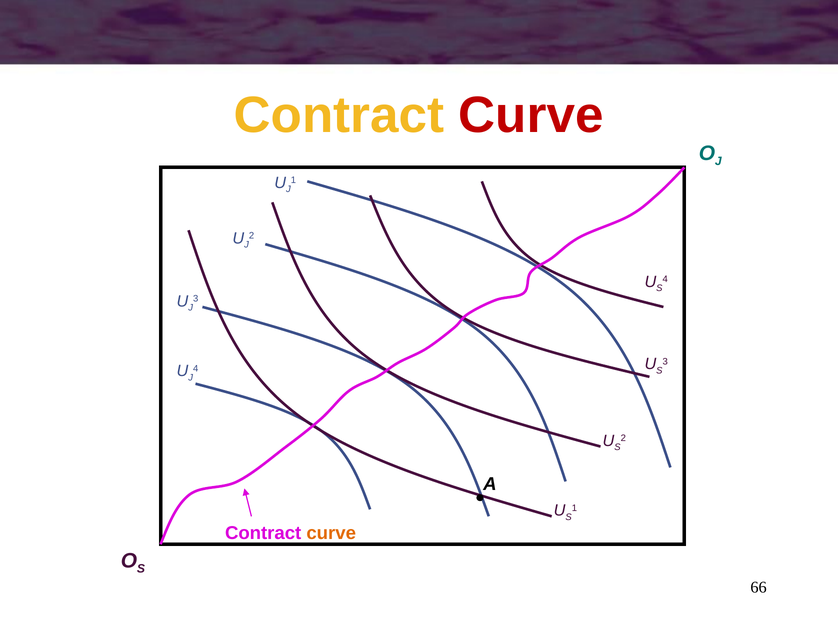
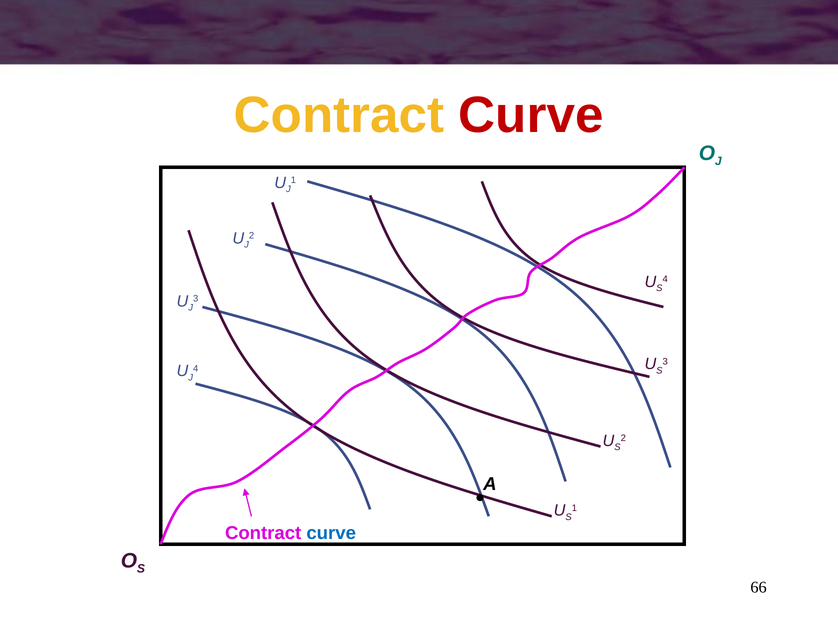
curve colour: orange -> blue (331, 533)
